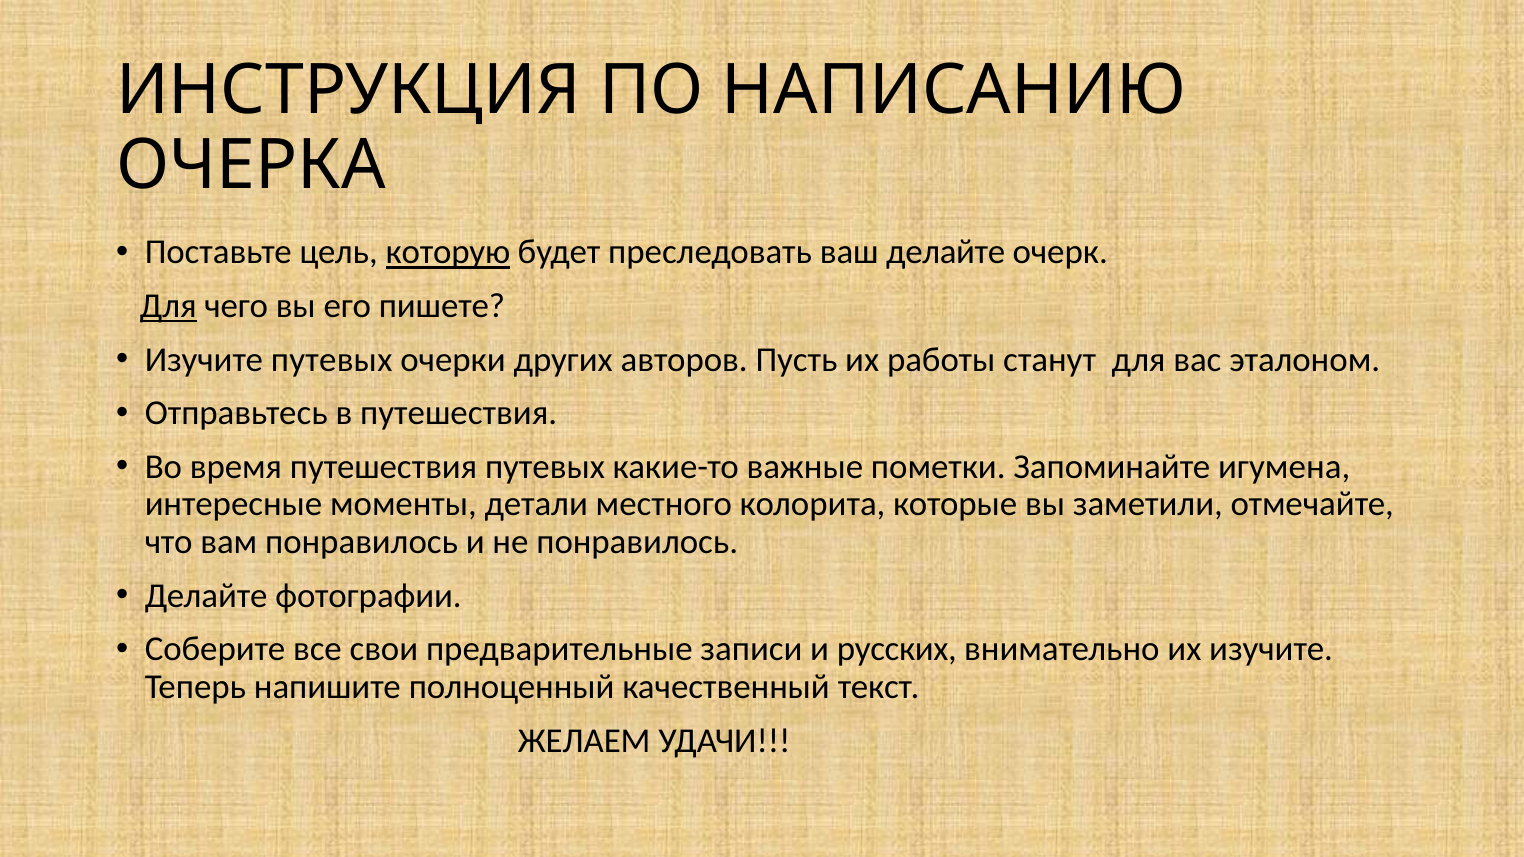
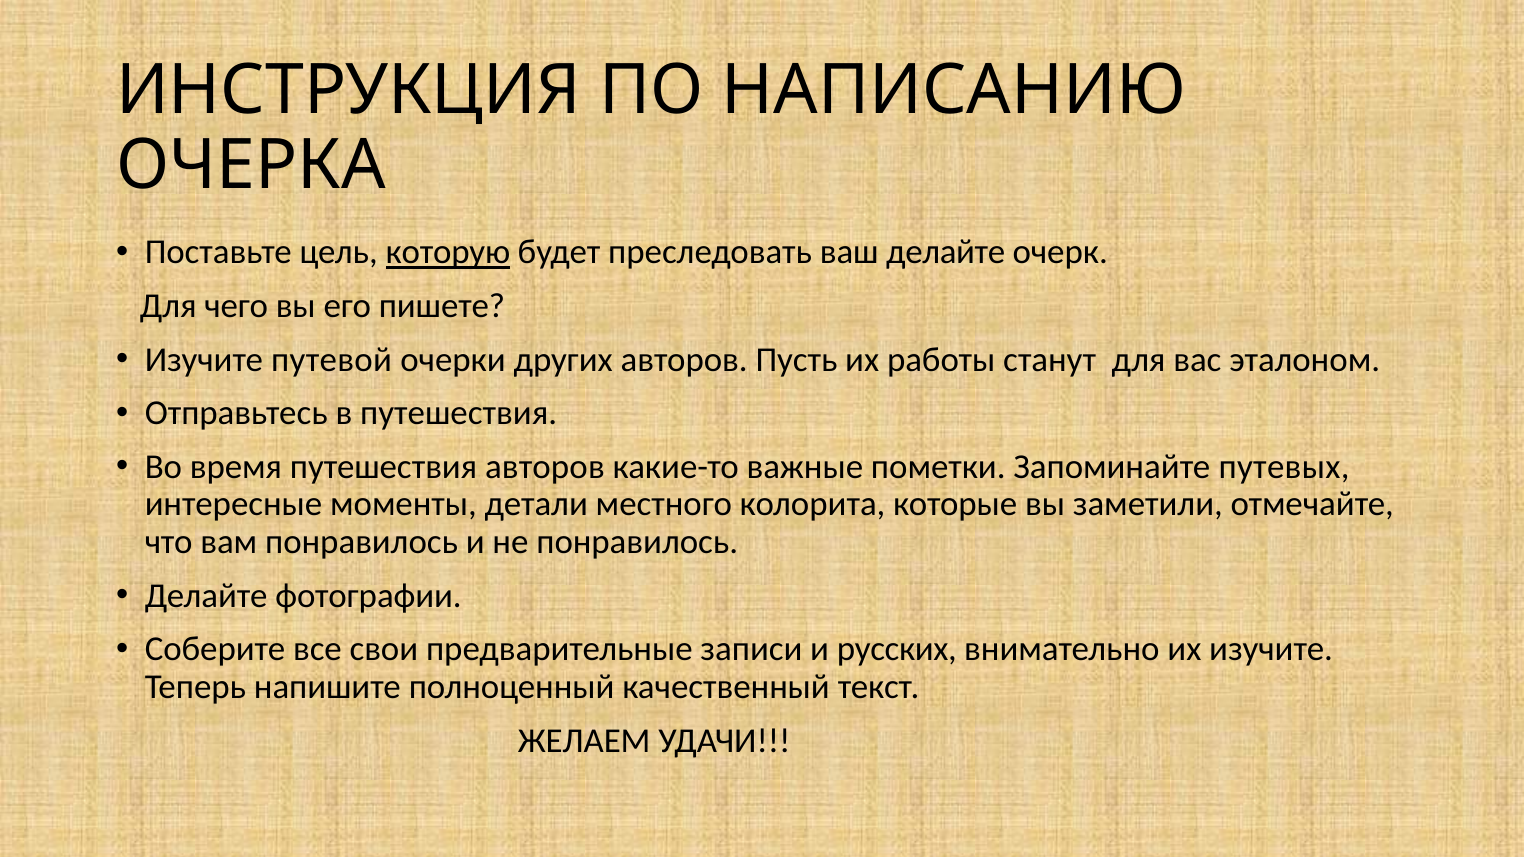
Для underline: present -> none (168, 306)
Изучите путевых: путевых -> путевой (332, 360)
путешествия путевых: путевых -> авторов (545, 467)
игумена: игумена -> путевых (1284, 467)
